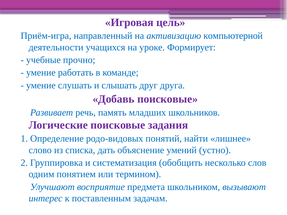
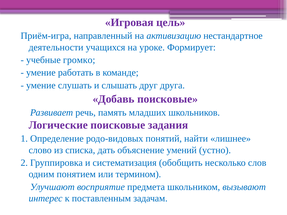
компьютерной: компьютерной -> нестандартное (233, 36)
прочно: прочно -> громко (79, 60)
